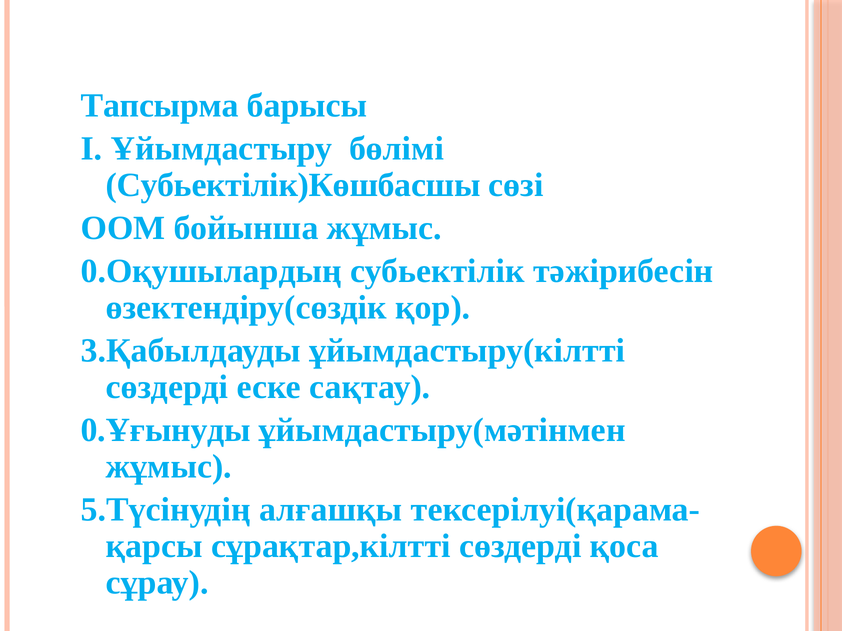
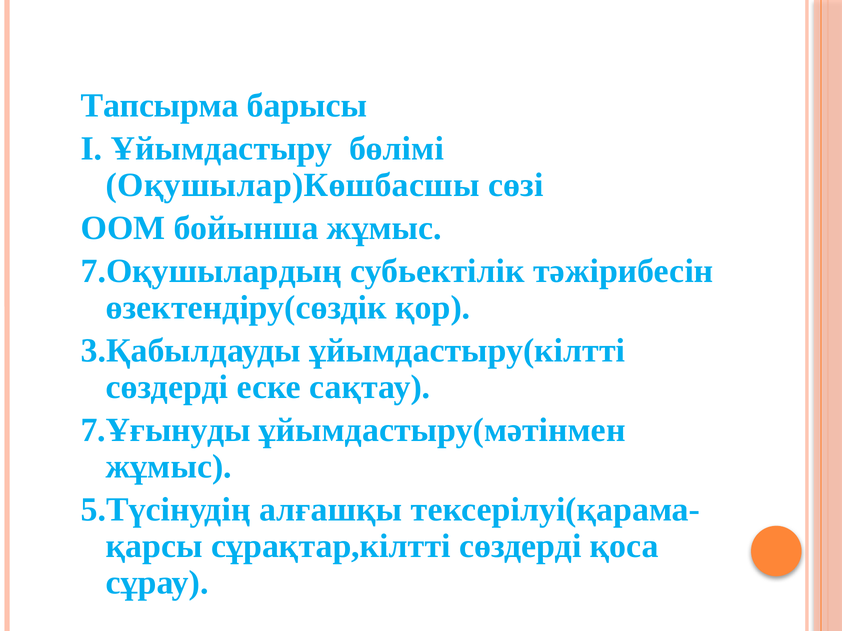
Субьектілік)Көшбасшы: Субьектілік)Көшбасшы -> Оқушылар)Көшбасшы (293, 185)
0.Оқушылардың: 0.Оқушылардың -> 7.Оқушылардың (211, 271)
0.Ұғынуды: 0.Ұғынуды -> 7.Ұғынуды (166, 430)
